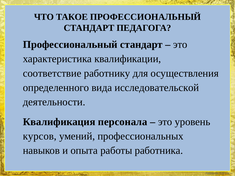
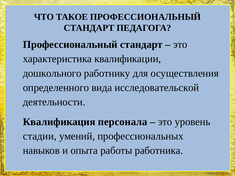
соответствие: соответствие -> дошкольного (52, 73)
курсов: курсов -> стадии (40, 136)
